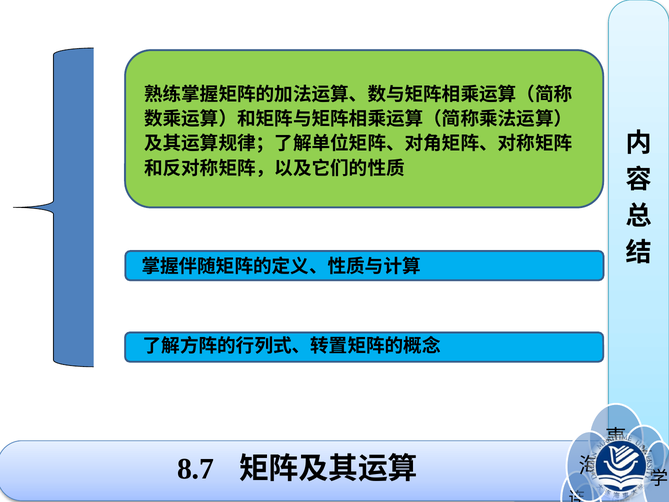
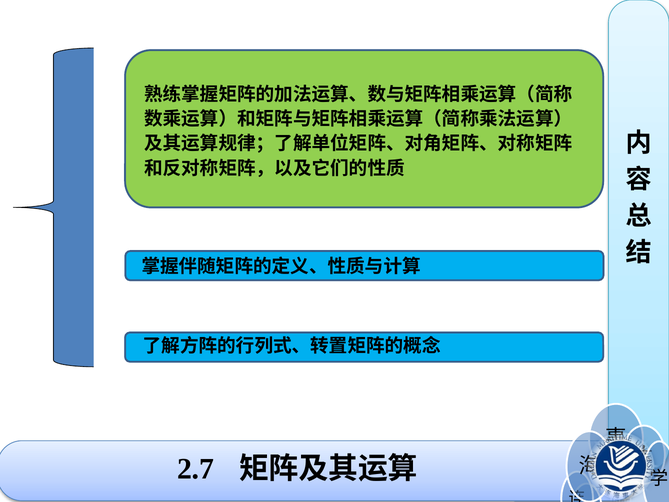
8.7: 8.7 -> 2.7 (196, 469)
